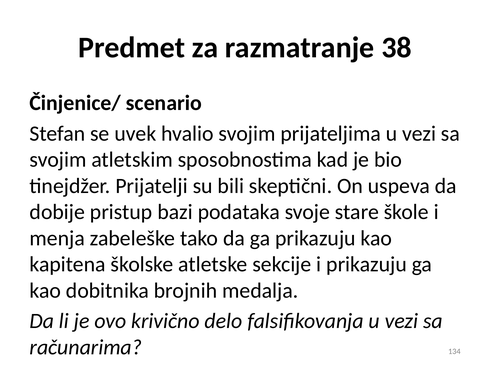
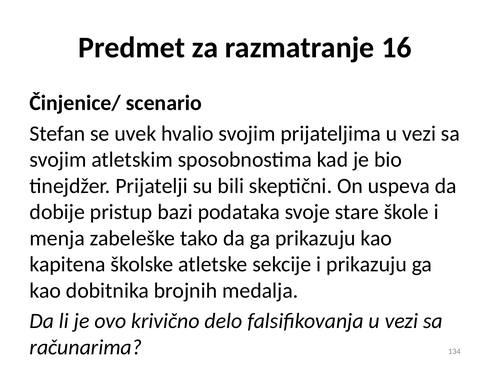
38: 38 -> 16 (397, 47)
